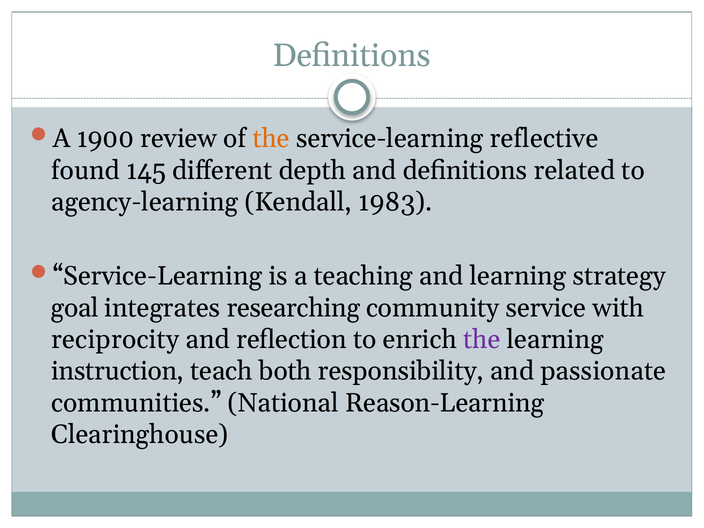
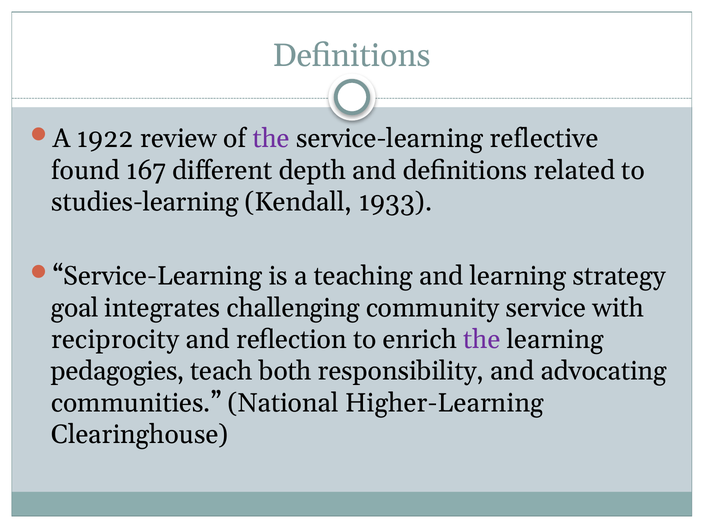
1900: 1900 -> 1922 (105, 139)
the colour: orange -> purple (271, 139)
145: 145 -> 167 (146, 170)
agency-learning: agency-learning -> studies-learning (145, 202)
1983: 1983 -> 1933 (395, 202)
researching: researching -> challenging (293, 308)
instruction: instruction -> pedagogies (118, 371)
passionate: passionate -> advocating (604, 371)
Reason-Learning: Reason-Learning -> Higher-Learning (444, 403)
